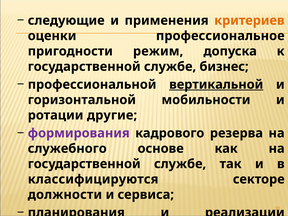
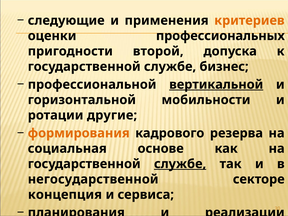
профессиональное: профессиональное -> профессиональных (220, 36)
режим: режим -> второй (158, 51)
формирования colour: purple -> orange (79, 133)
служебного: служебного -> социальная (67, 149)
службе underline: none -> present (180, 164)
классифицируются: классифицируются -> негосударственной (93, 179)
должности: должности -> концепция (65, 195)
